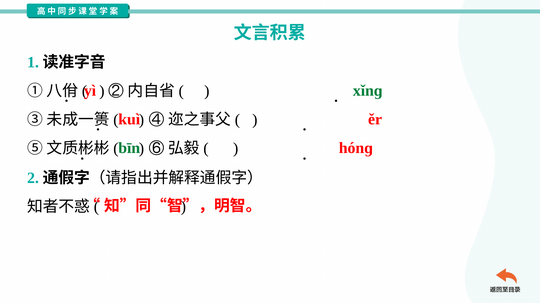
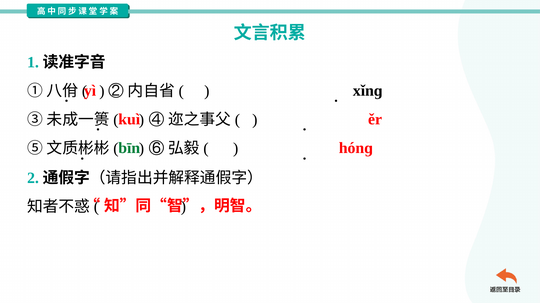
xǐnɡ colour: green -> black (368, 91)
